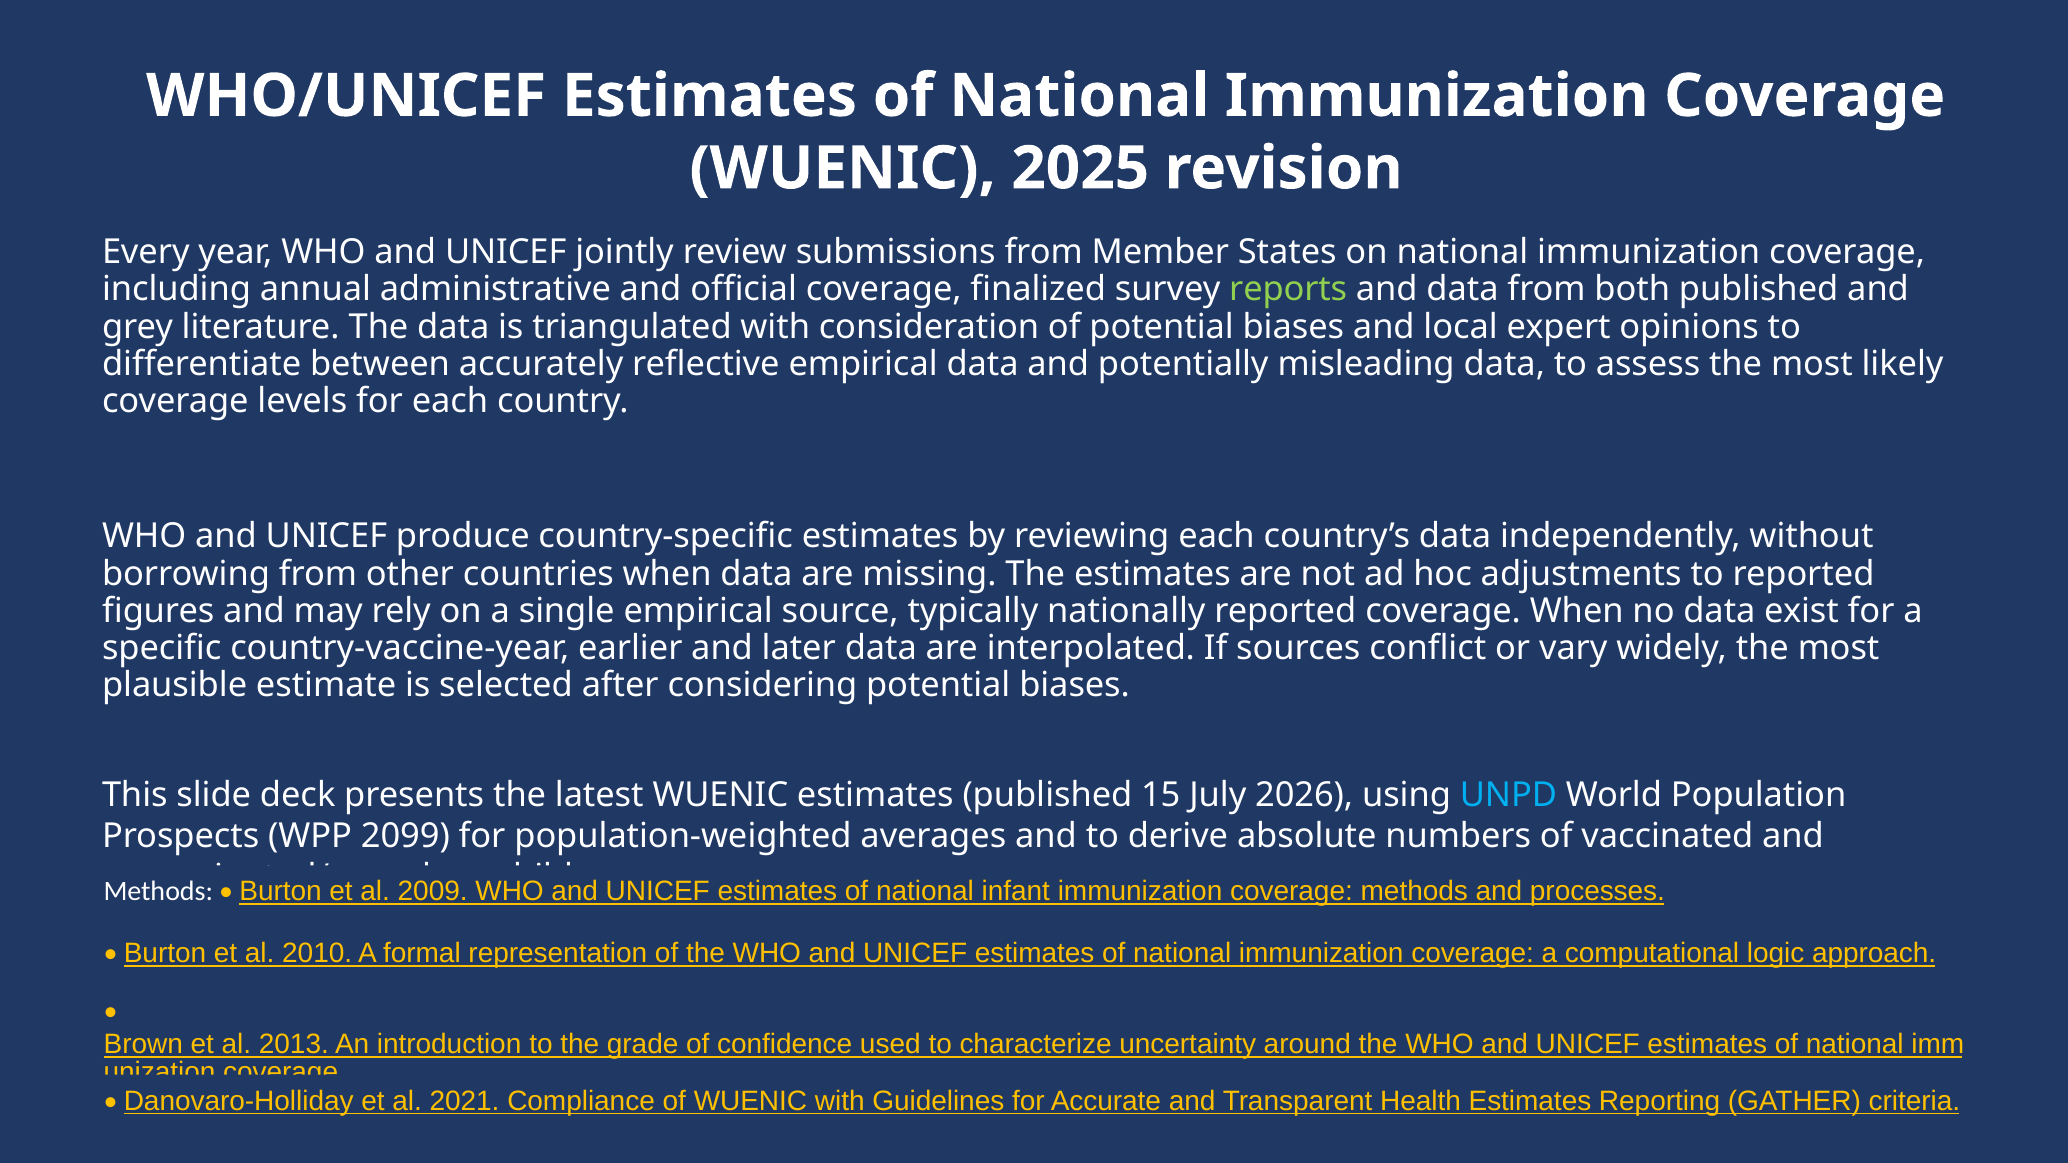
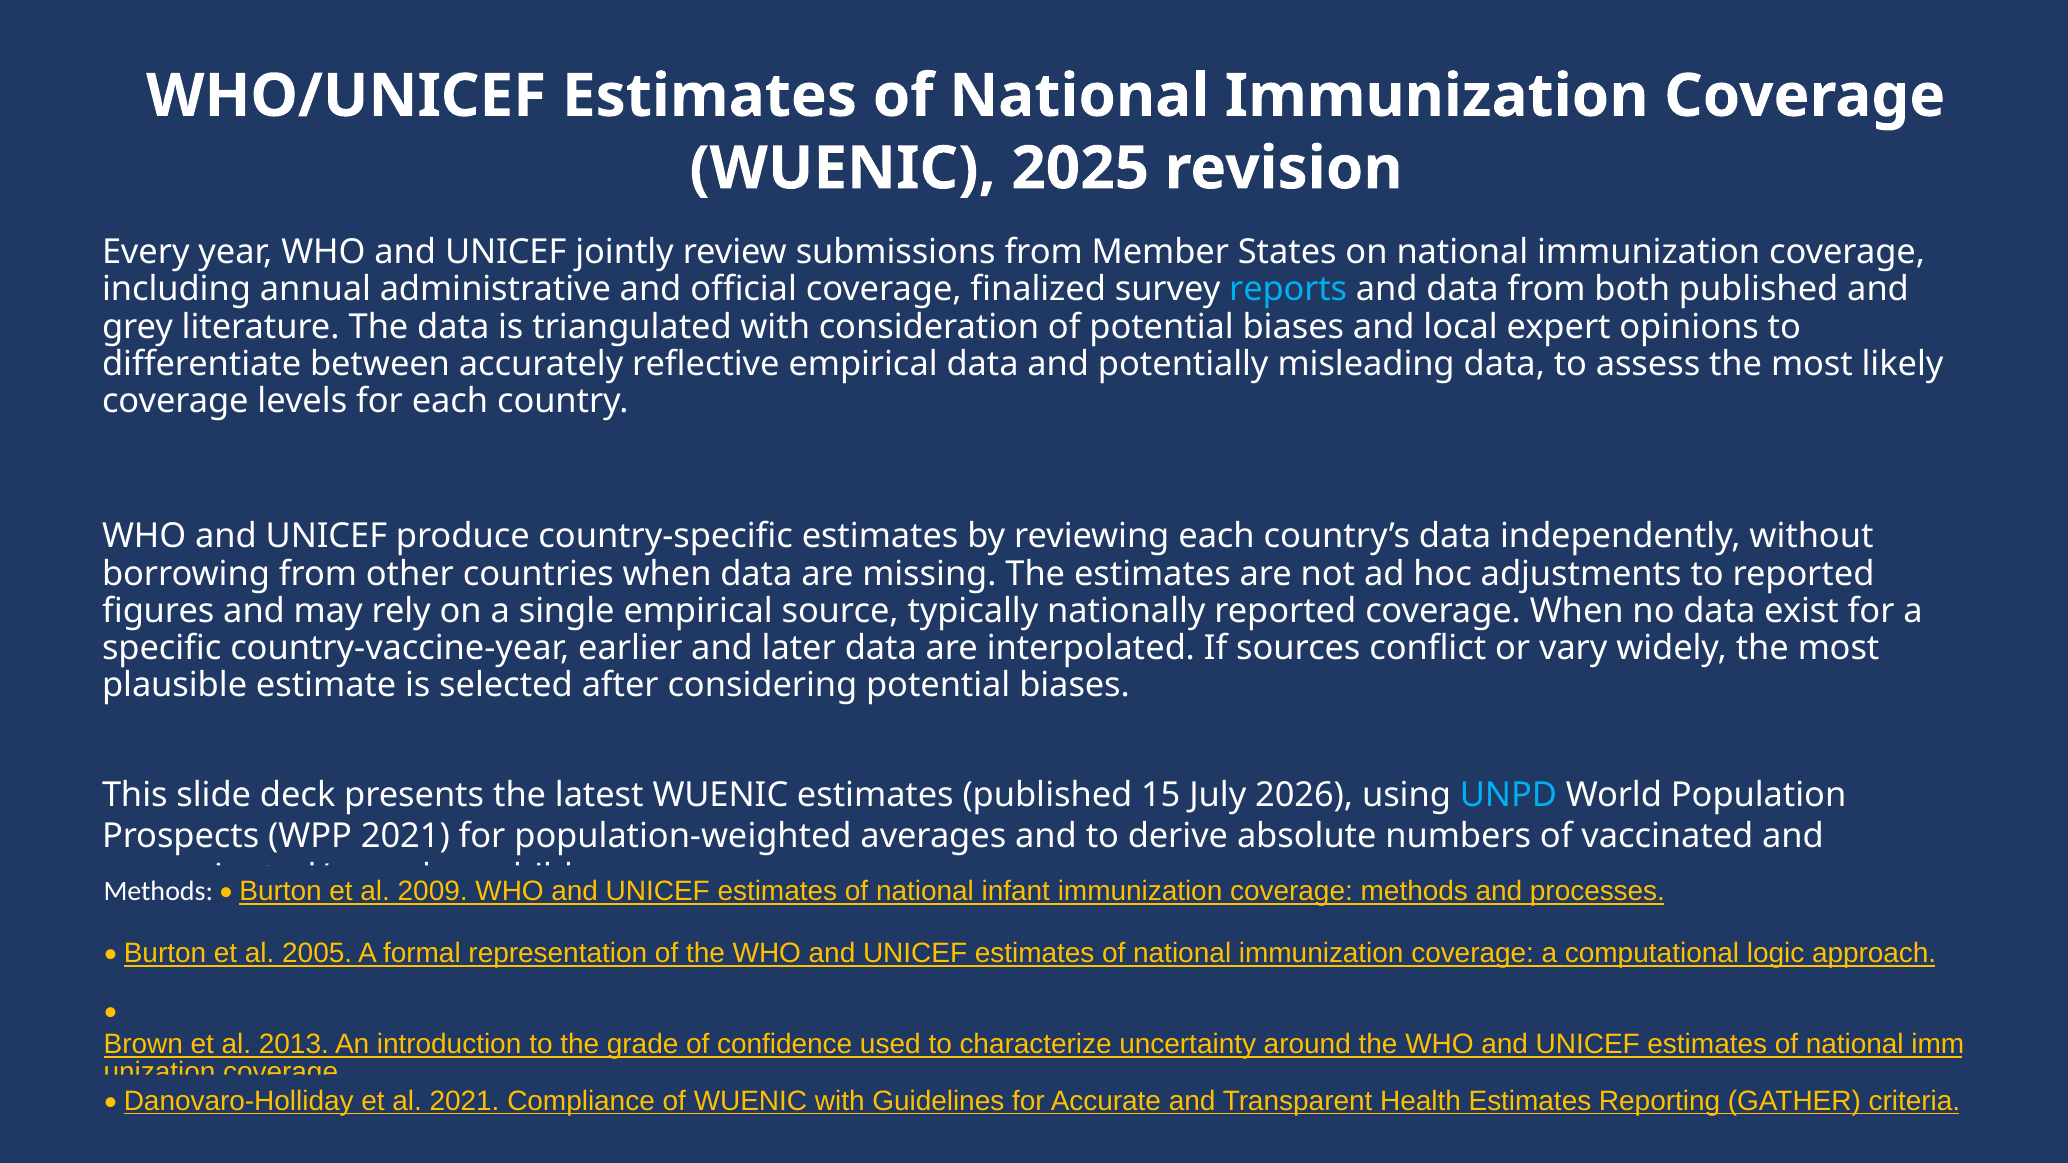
reports colour: light green -> light blue (1288, 290)
WPP 2099: 2099 -> 2021 (405, 836)
2010: 2010 -> 2005 (317, 954)
